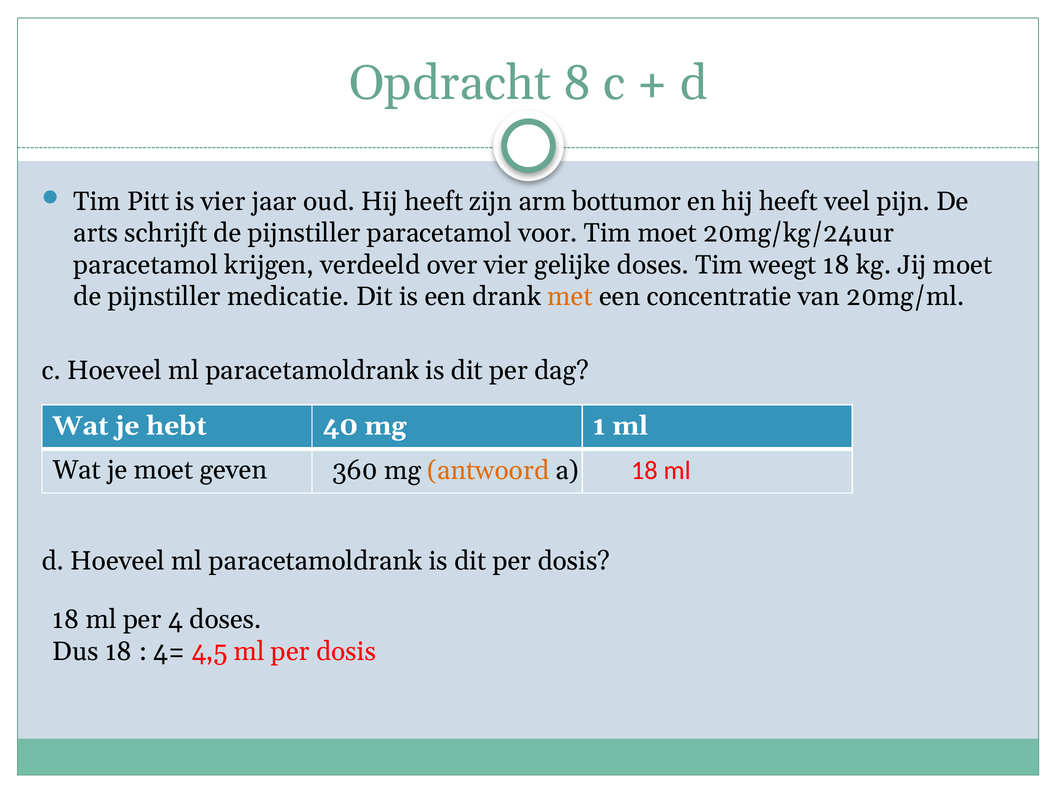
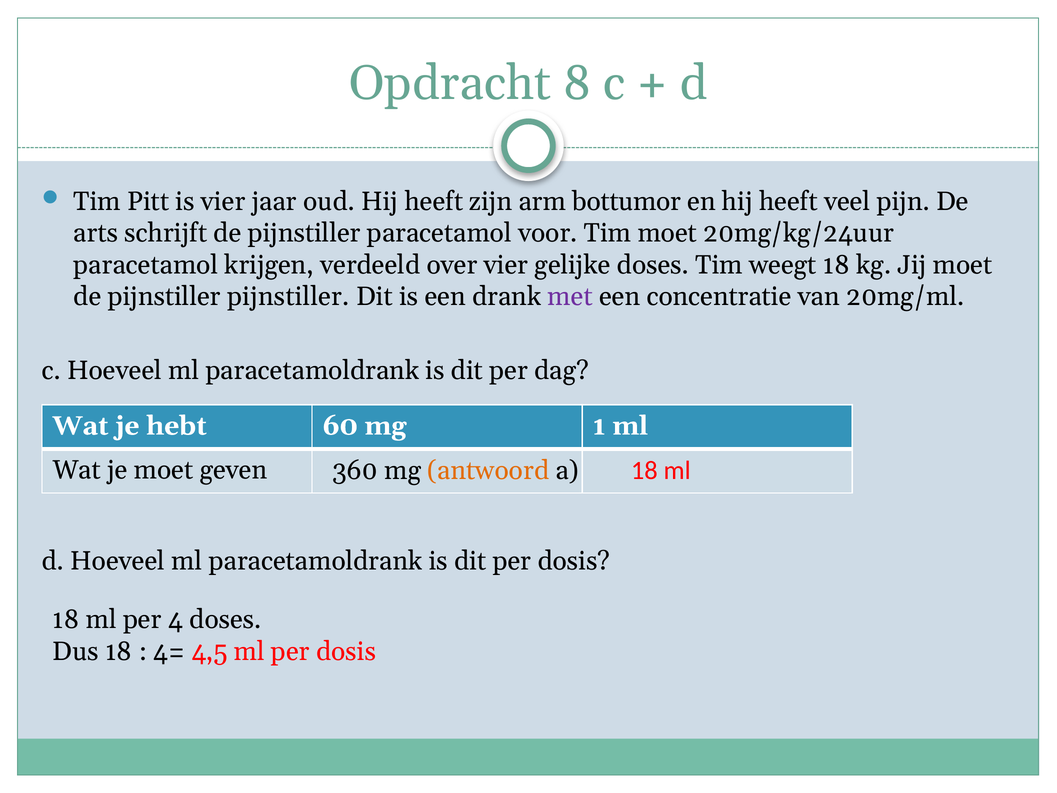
pijnstiller medicatie: medicatie -> pijnstiller (288, 297)
met colour: orange -> purple (570, 297)
40: 40 -> 60 (340, 426)
